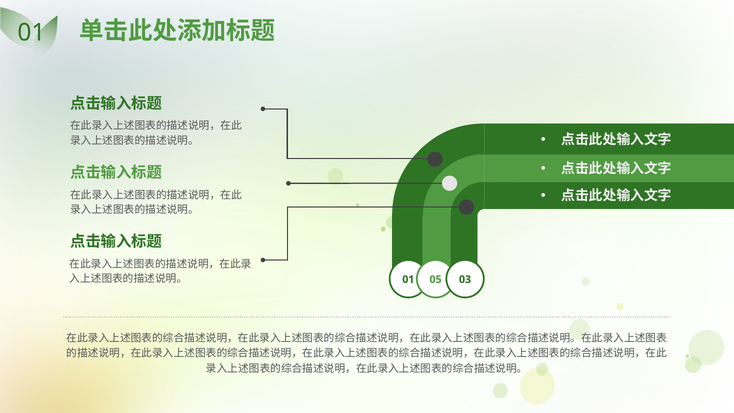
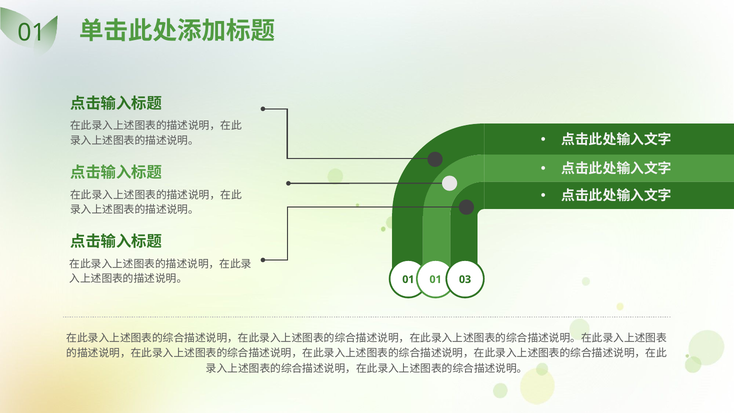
01 05: 05 -> 01 (436, 279)
